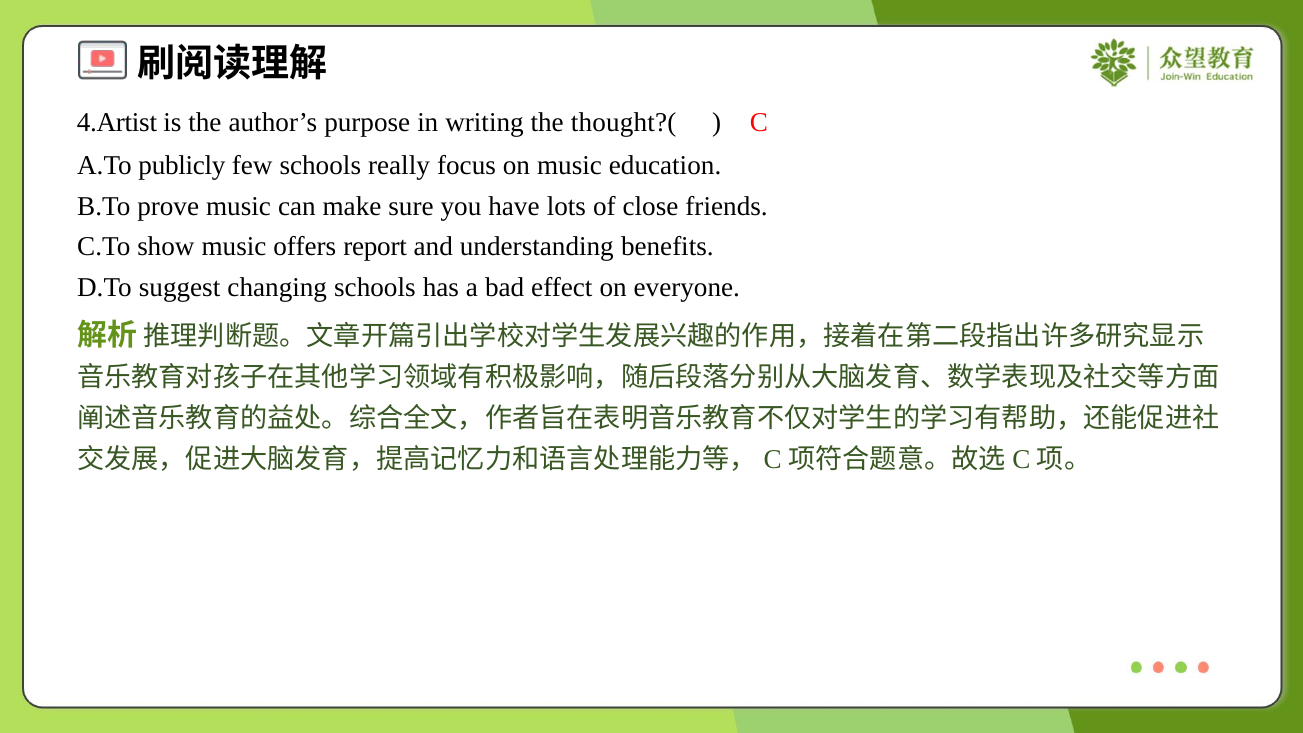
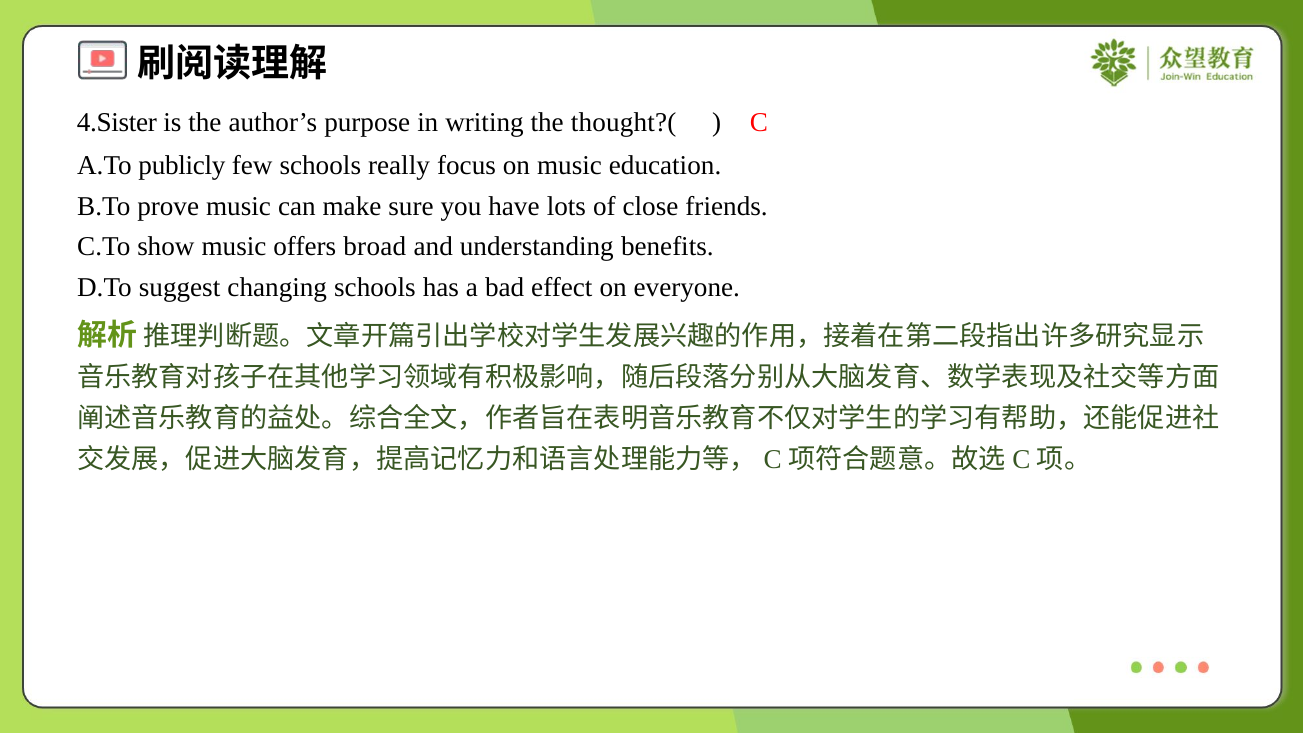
4.Artist: 4.Artist -> 4.Sister (117, 122)
report: report -> broad (375, 247)
